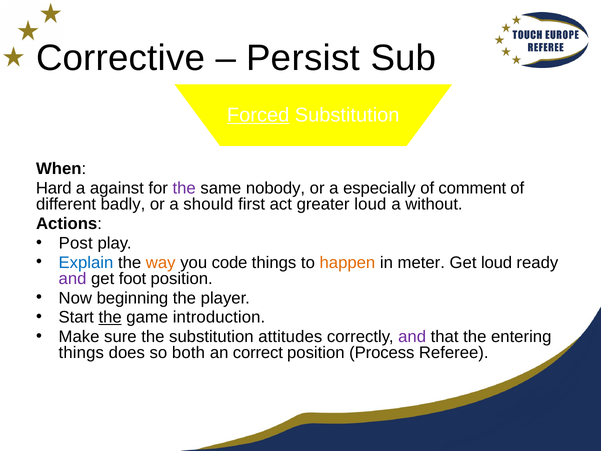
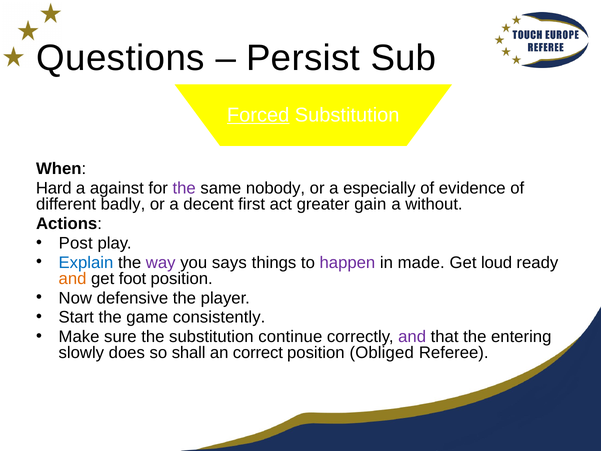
Corrective: Corrective -> Questions (121, 58)
comment: comment -> evidence (472, 188)
should: should -> decent (208, 204)
greater loud: loud -> gain (370, 204)
way colour: orange -> purple (161, 262)
code: code -> says (229, 262)
happen colour: orange -> purple (347, 262)
meter: meter -> made (421, 262)
and colour: purple -> orange (73, 278)
beginning: beginning -> defensive (132, 298)
the underline: present -> none (110, 317)
introduction: introduction -> consistently (219, 317)
attitudes: attitudes -> continue (290, 337)
things: things -> slowly (81, 353)
both: both -> shall (189, 353)
Process: Process -> Obliged (382, 353)
